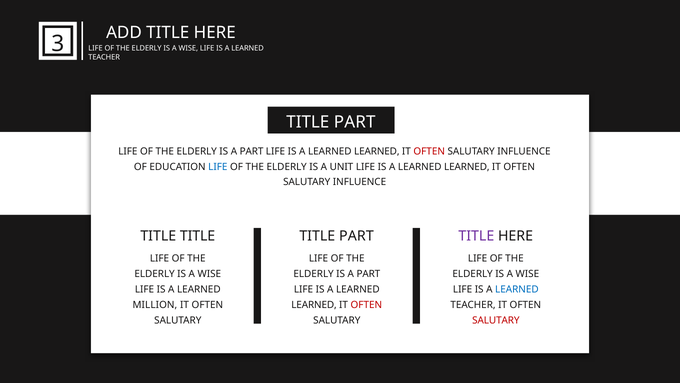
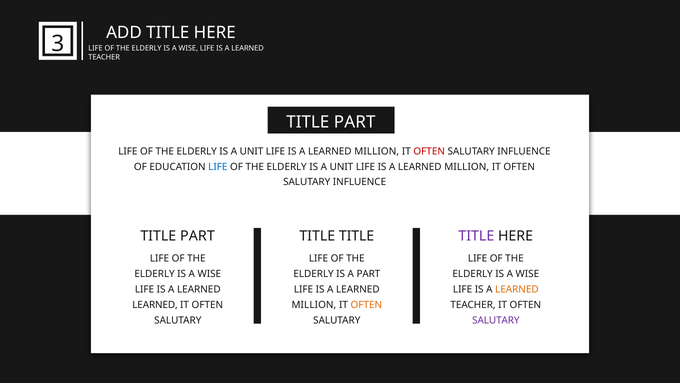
PART: PART -> UNIT (252, 151)
LEARNED: LEARNED -> MILLION (377, 151)
LEARNED: LEARNED -> MILLION (467, 167)
TITLE: TITLE -> PART (197, 236)
PART: PART -> TITLE (357, 236)
LEARNED colour: blue -> orange (517, 289)
MILLION: MILLION -> LEARNED (155, 305)
LEARNED: LEARNED -> MILLION (314, 305)
OFTEN colour: red -> orange (366, 305)
SALUTARY colour: red -> purple (496, 320)
